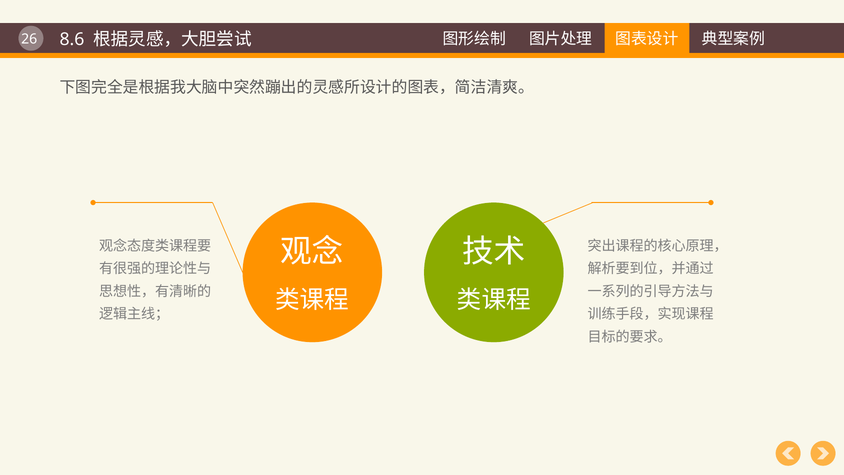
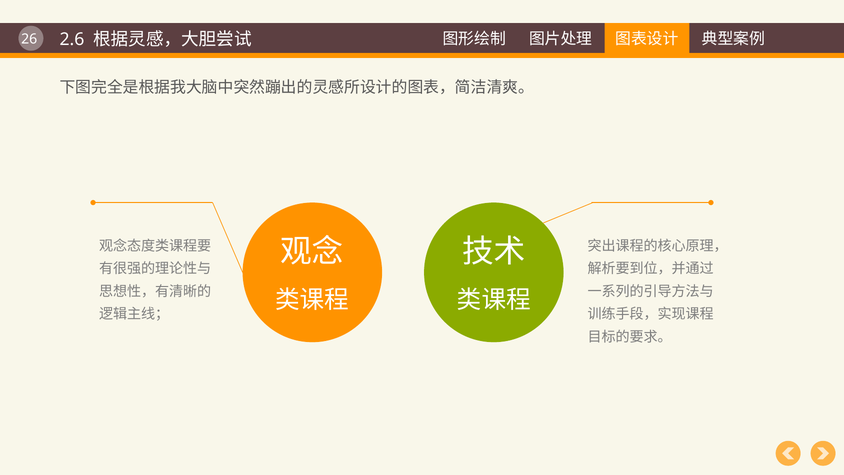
8.6: 8.6 -> 2.6 (72, 39)
